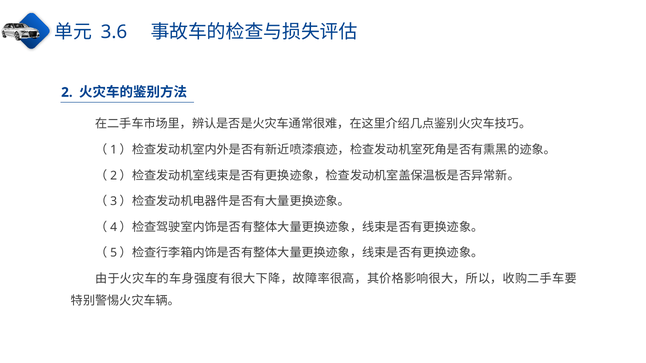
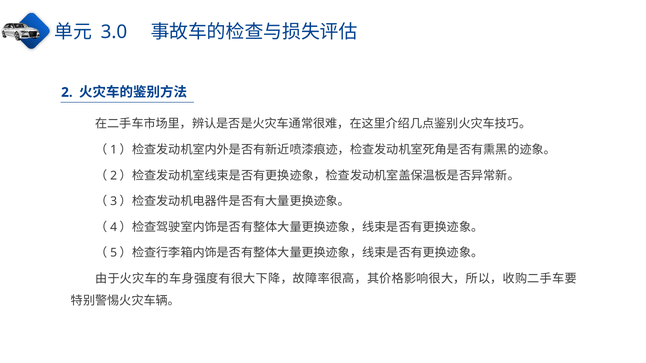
3.6: 3.6 -> 3.0 (114, 32)
